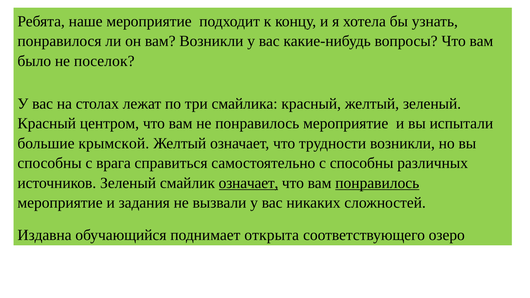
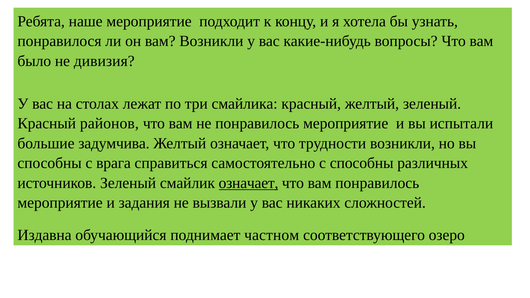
поселок: поселок -> дивизия (104, 61)
центром: центром -> районов (109, 124)
крымской: крымской -> задумчива (114, 143)
понравилось underline: present -> none (377, 183)
открыта: открыта -> частном (272, 235)
